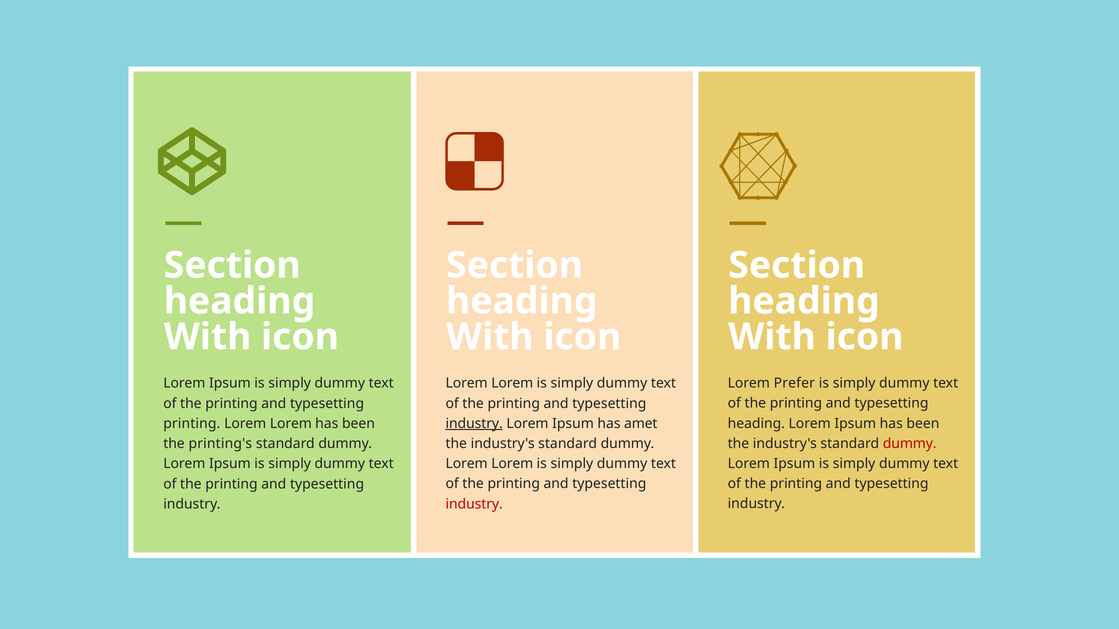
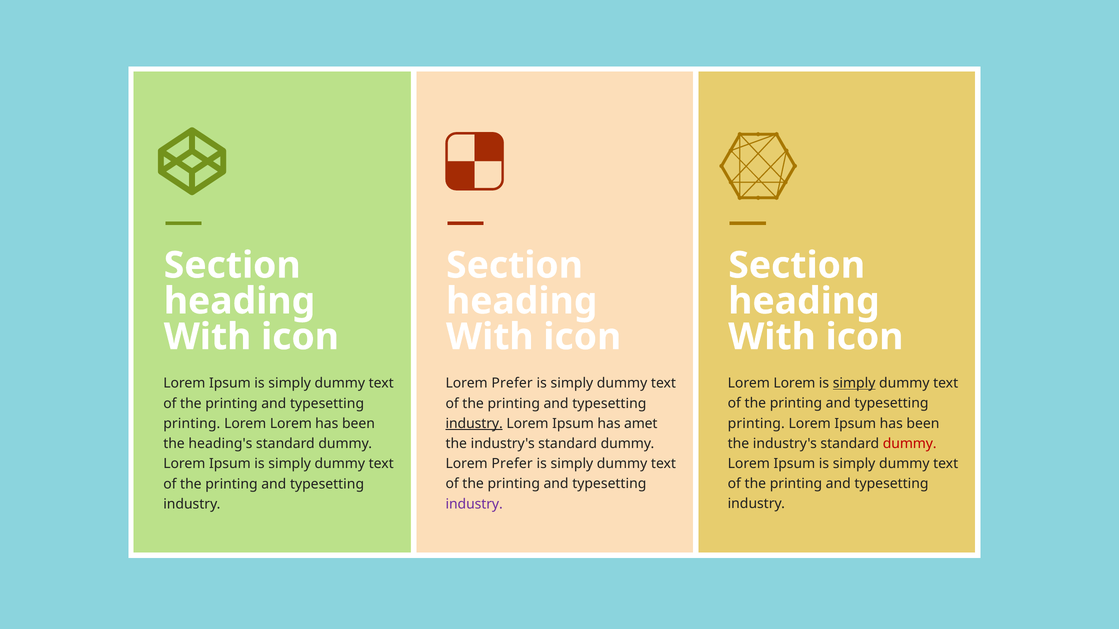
Prefer: Prefer -> Lorem (794, 383)
simply underline: none -> present (854, 383)
Lorem: Lorem -> Prefer (512, 384)
heading: heading -> printing (756, 424)
printing's: printing's -> heading's (220, 444)
Lorem: Lorem -> Prefer (512, 464)
industry colour: red -> purple (474, 504)
